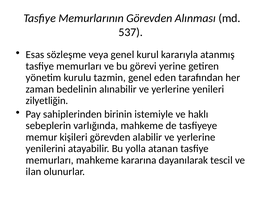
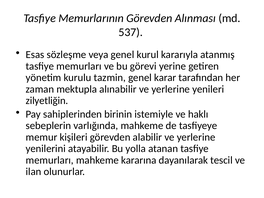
eden: eden -> karar (165, 78)
bedelinin: bedelinin -> mektupla (77, 89)
